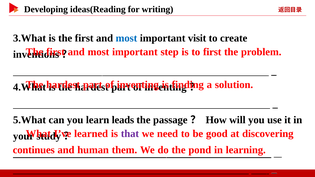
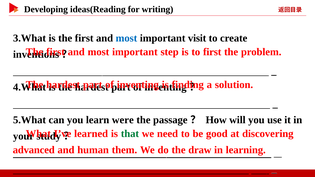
leads: leads -> were (123, 120)
that colour: purple -> green (130, 134)
continues: continues -> advanced (34, 150)
pond: pond -> draw (200, 150)
